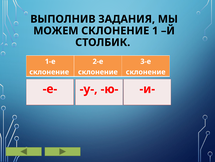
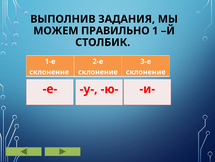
МОЖЕМ СКЛОНЕНИЕ: СКЛОНЕНИЕ -> ПРАВИЛЬНО (115, 31)
